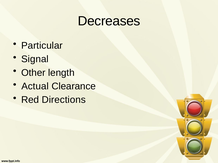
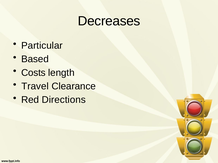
Signal: Signal -> Based (35, 59)
Other: Other -> Costs (33, 73)
Actual: Actual -> Travel (35, 86)
